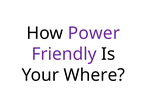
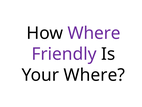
How Power: Power -> Where (94, 33)
